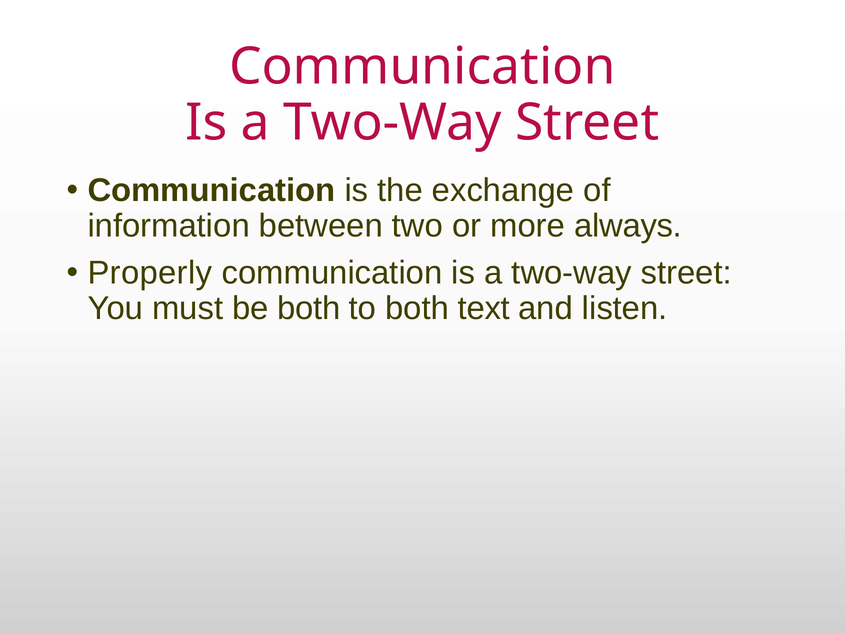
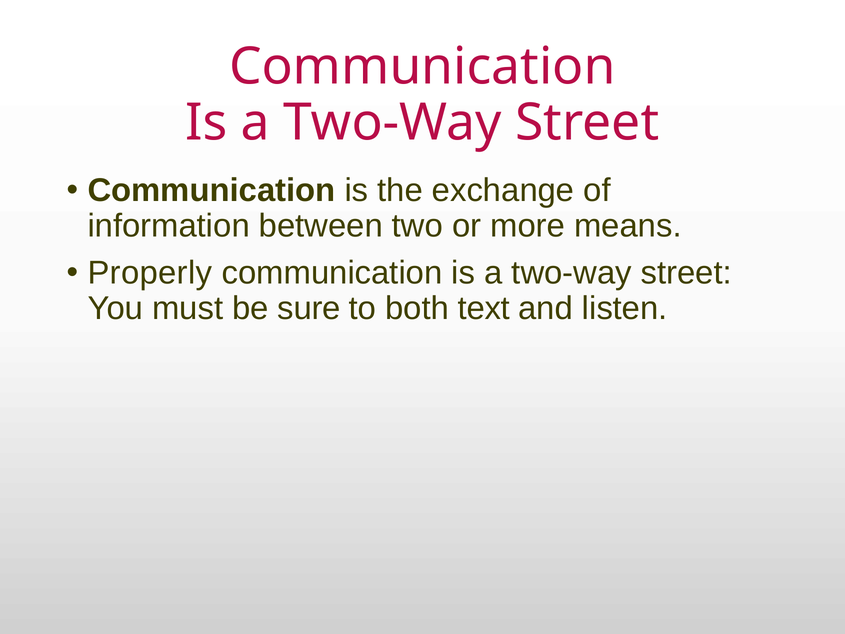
always: always -> means (628, 226)
be both: both -> sure (309, 308)
